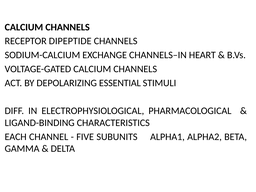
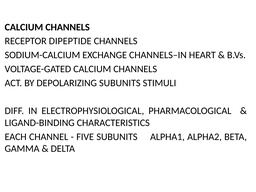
DEPOLARIZING ESSENTIAL: ESSENTIAL -> SUBUNITS (120, 83)
